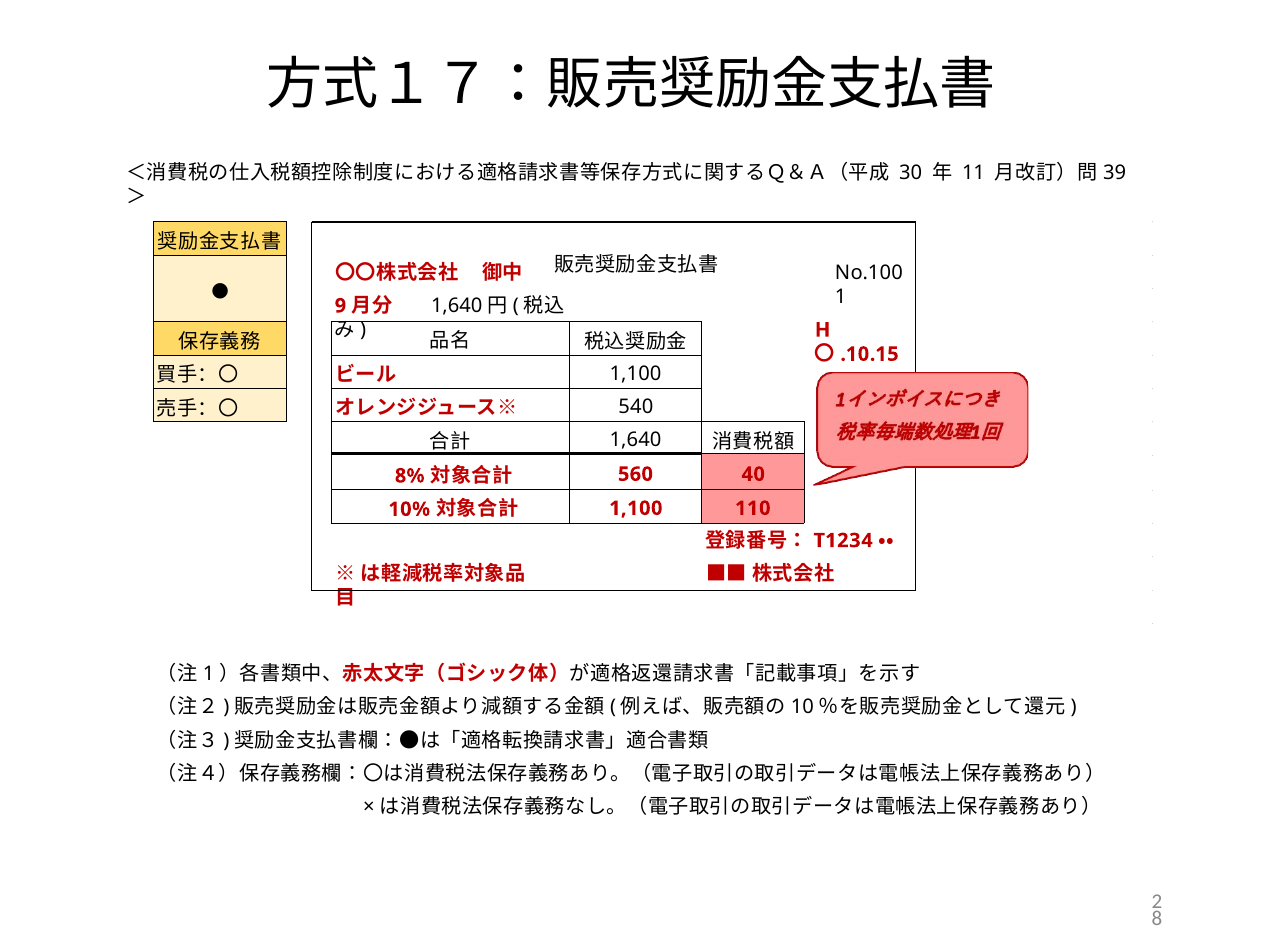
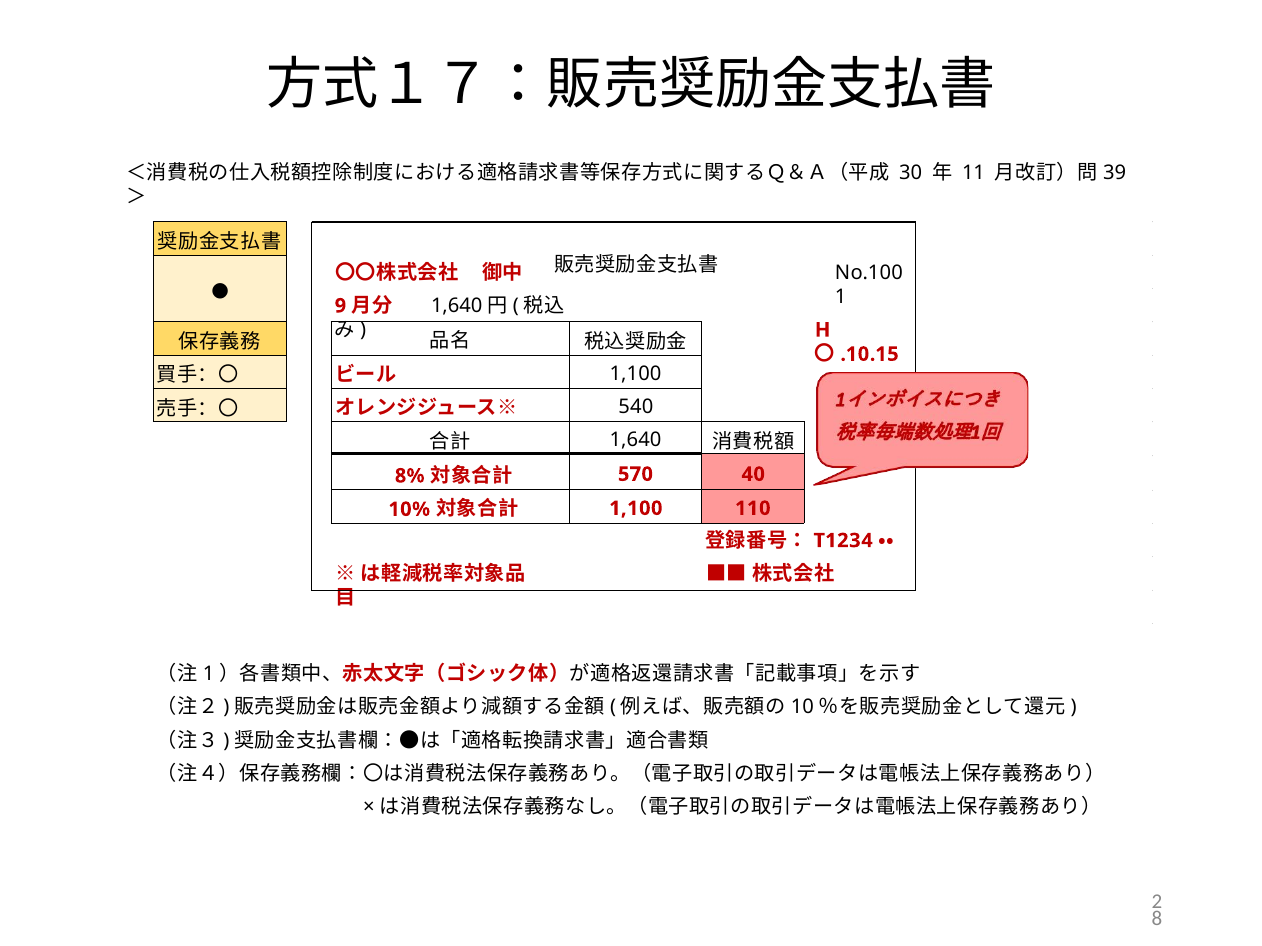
560: 560 -> 570 (635, 474)
